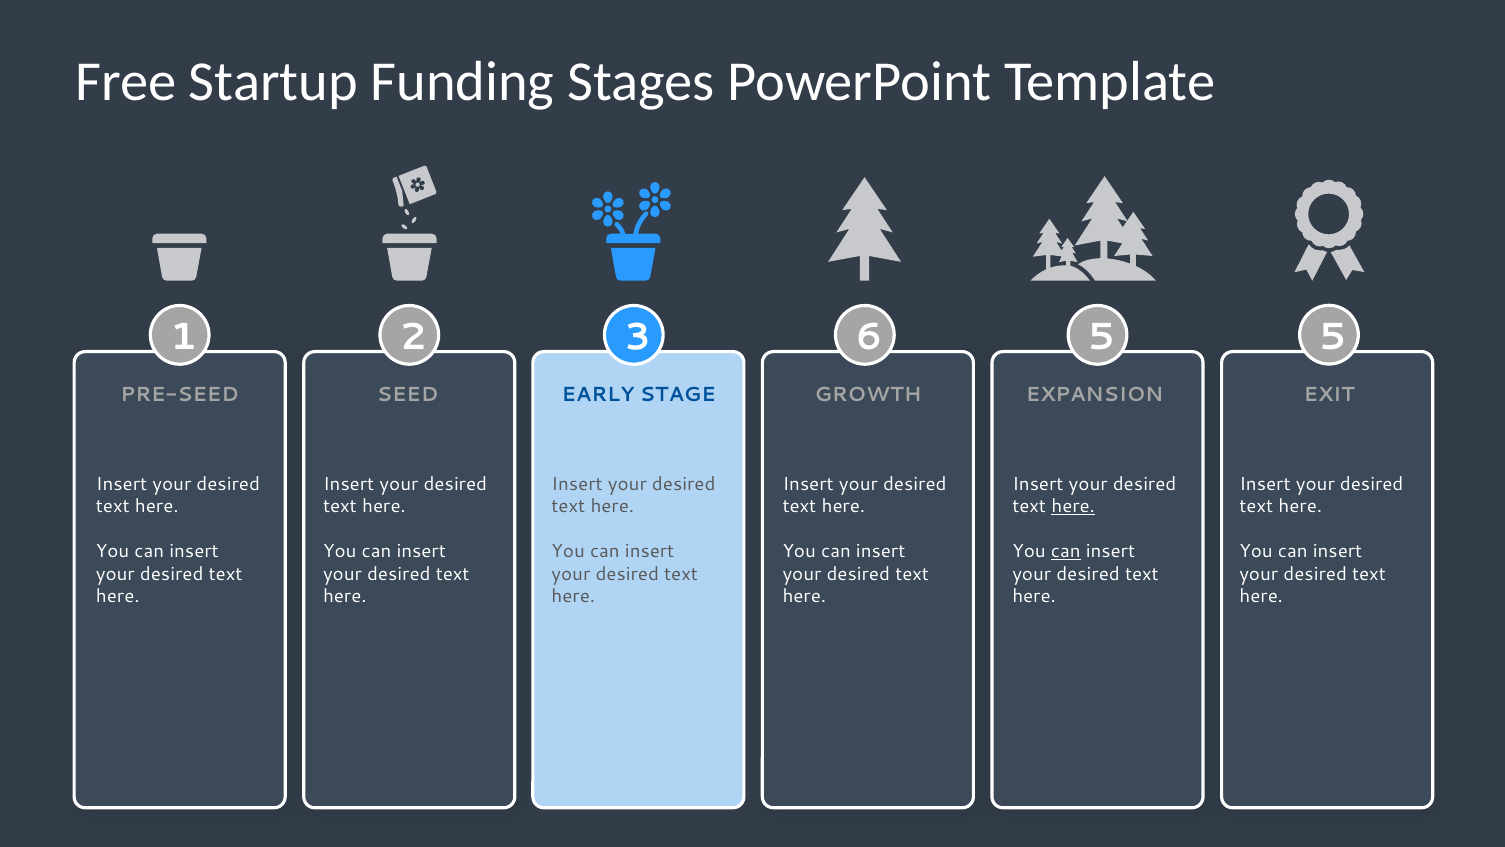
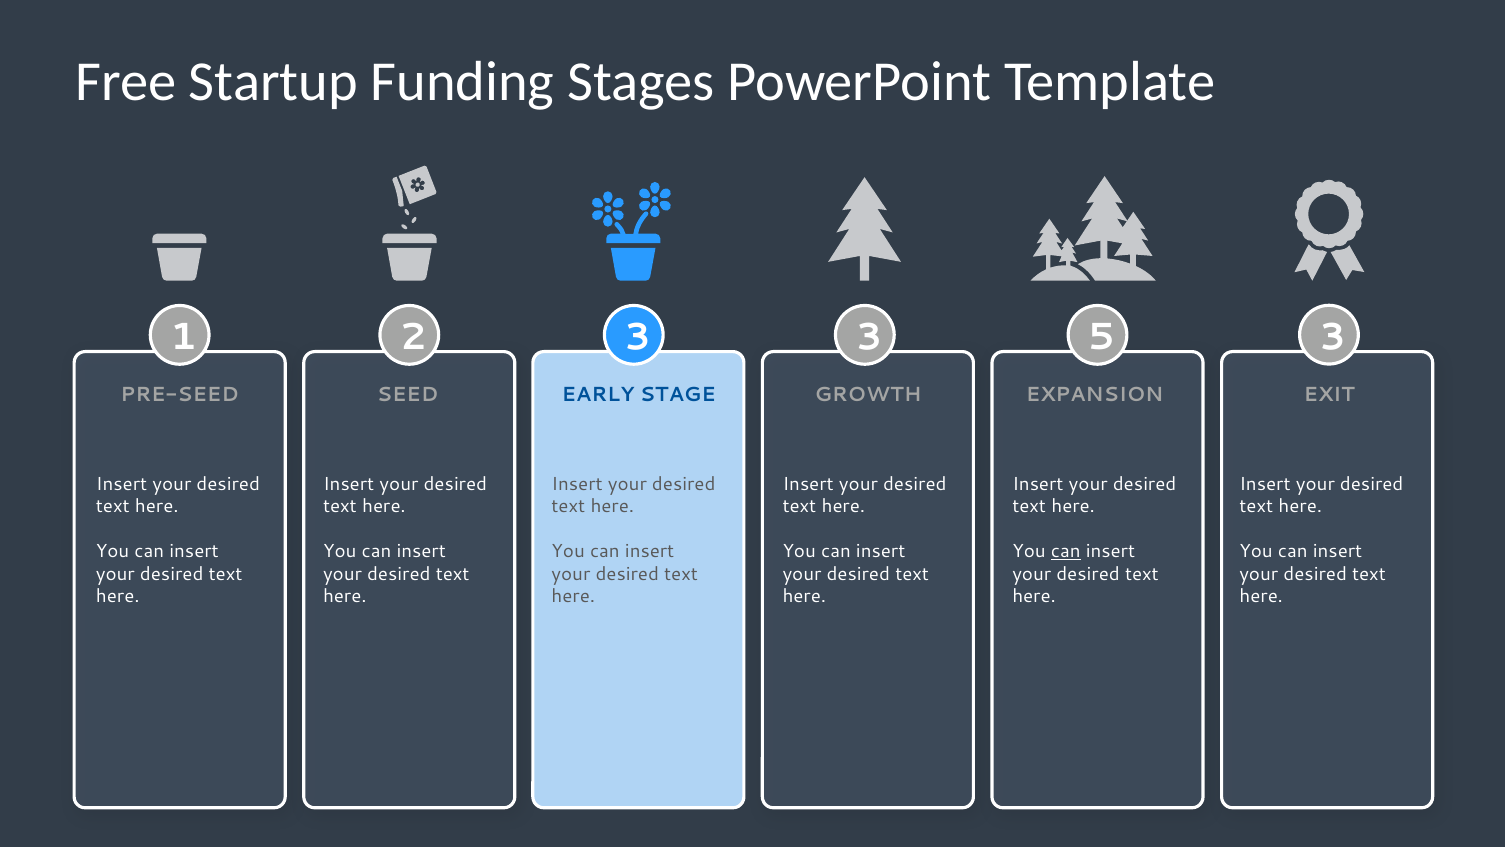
2 6: 6 -> 3 (869, 337)
5 5: 5 -> 3 (1333, 337)
here underline: present -> none (1073, 506)
